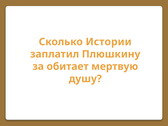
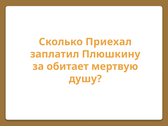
Истории: Истории -> Приехал (109, 42)
